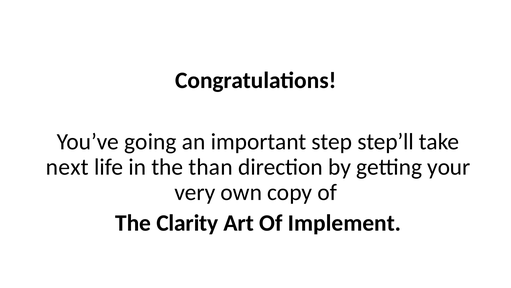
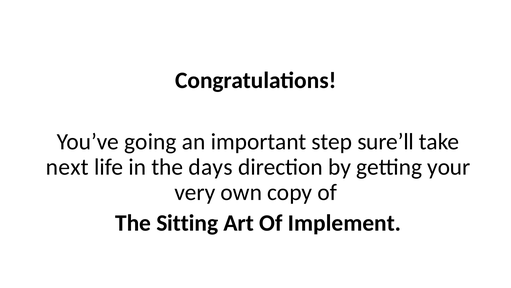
step’ll: step’ll -> sure’ll (386, 142)
than: than -> days (211, 167)
Clarity: Clarity -> Sitting (187, 223)
